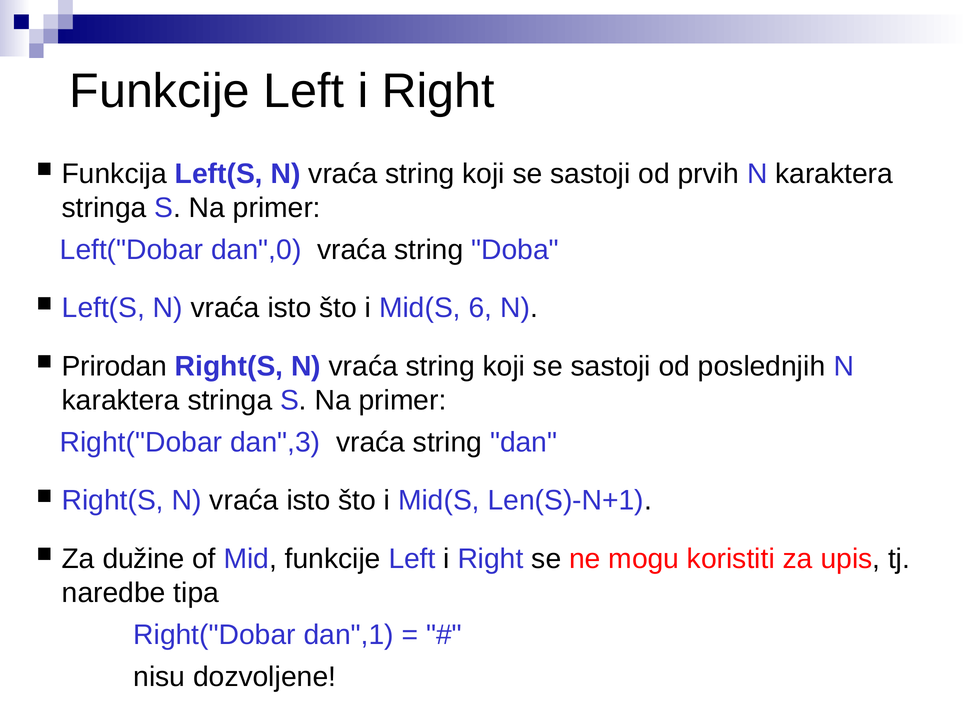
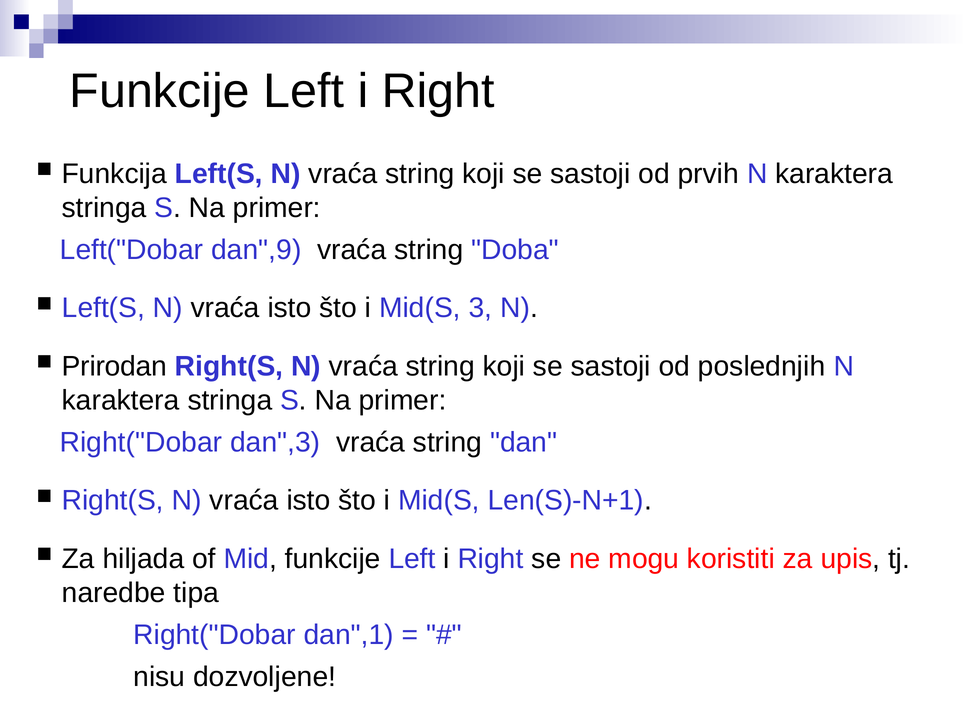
dan",0: dan",0 -> dan",9 (256, 250)
6: 6 -> 3 (480, 308)
dužine: dužine -> hiljada (143, 558)
